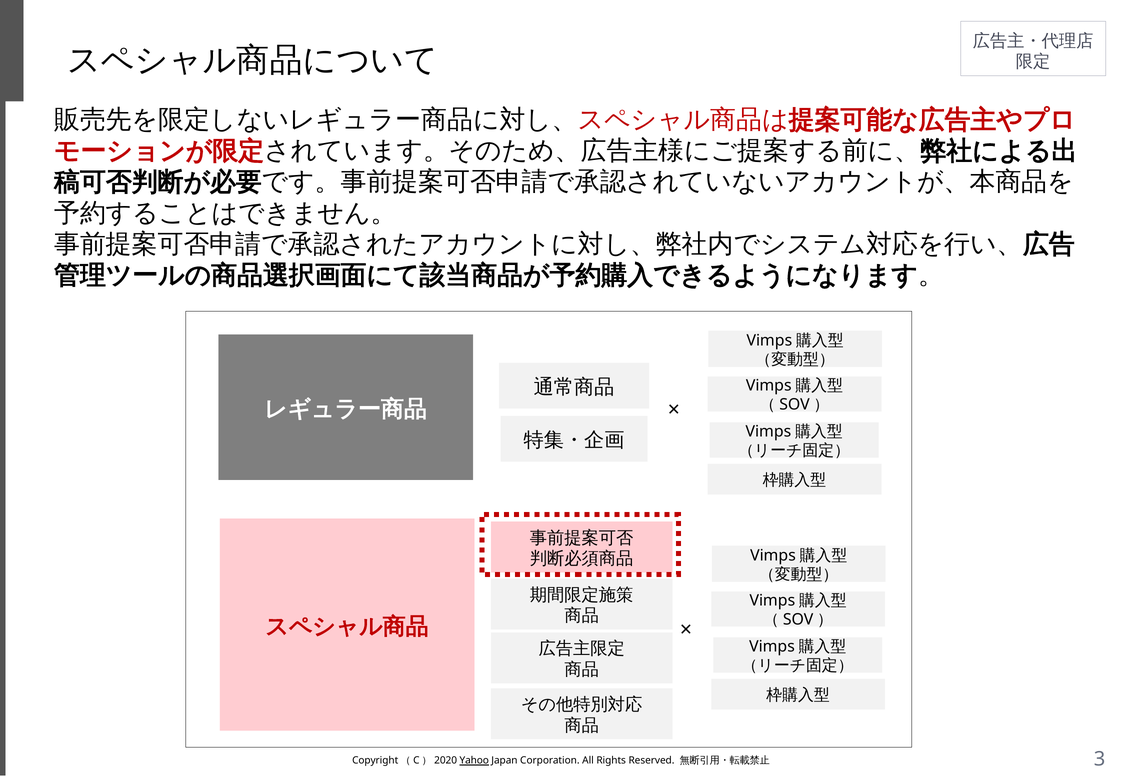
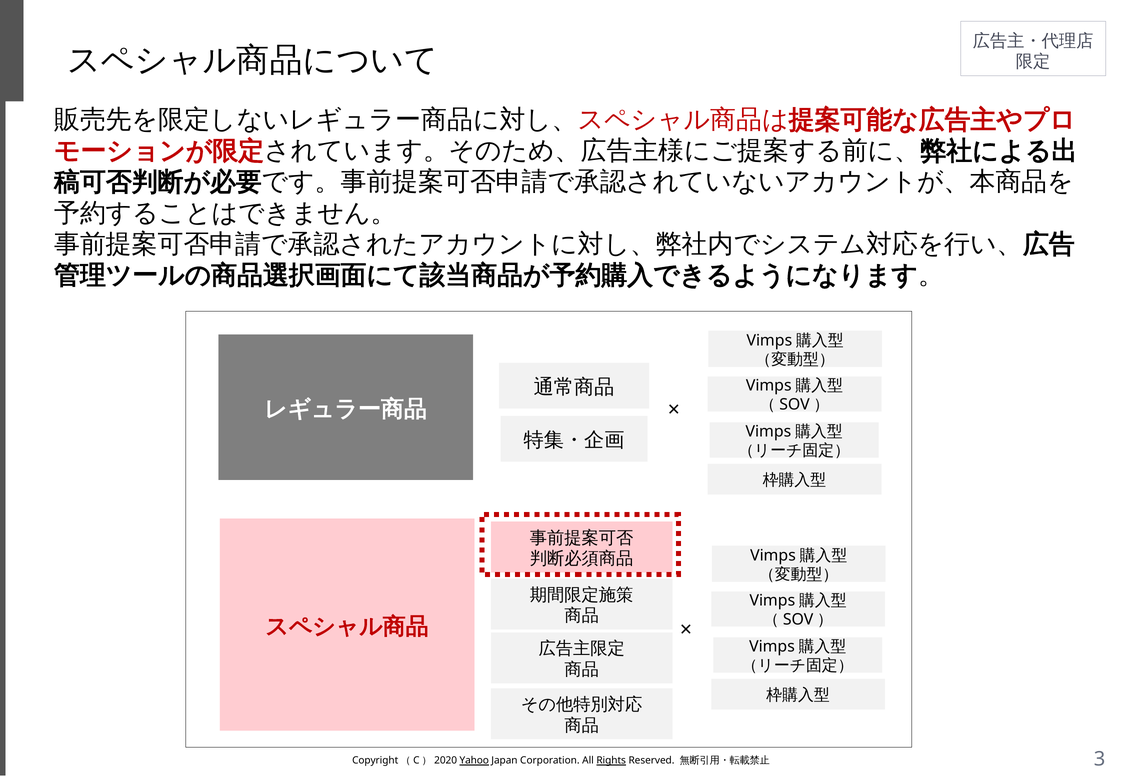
Rights underline: none -> present (611, 760)
